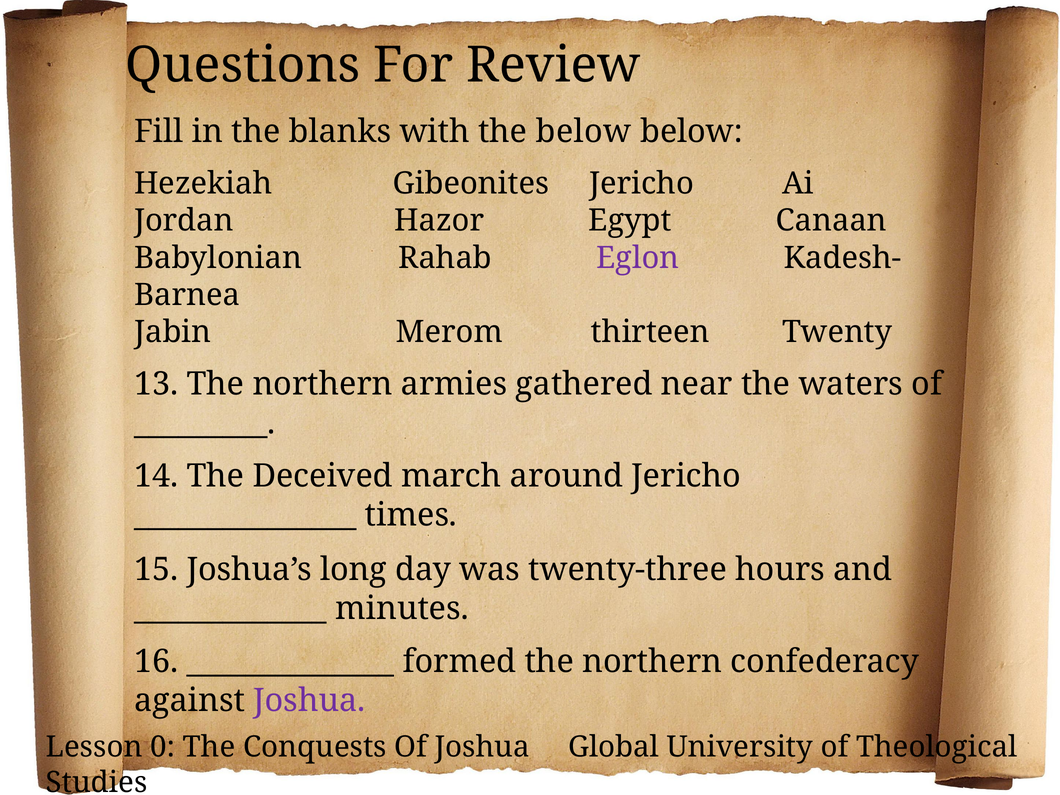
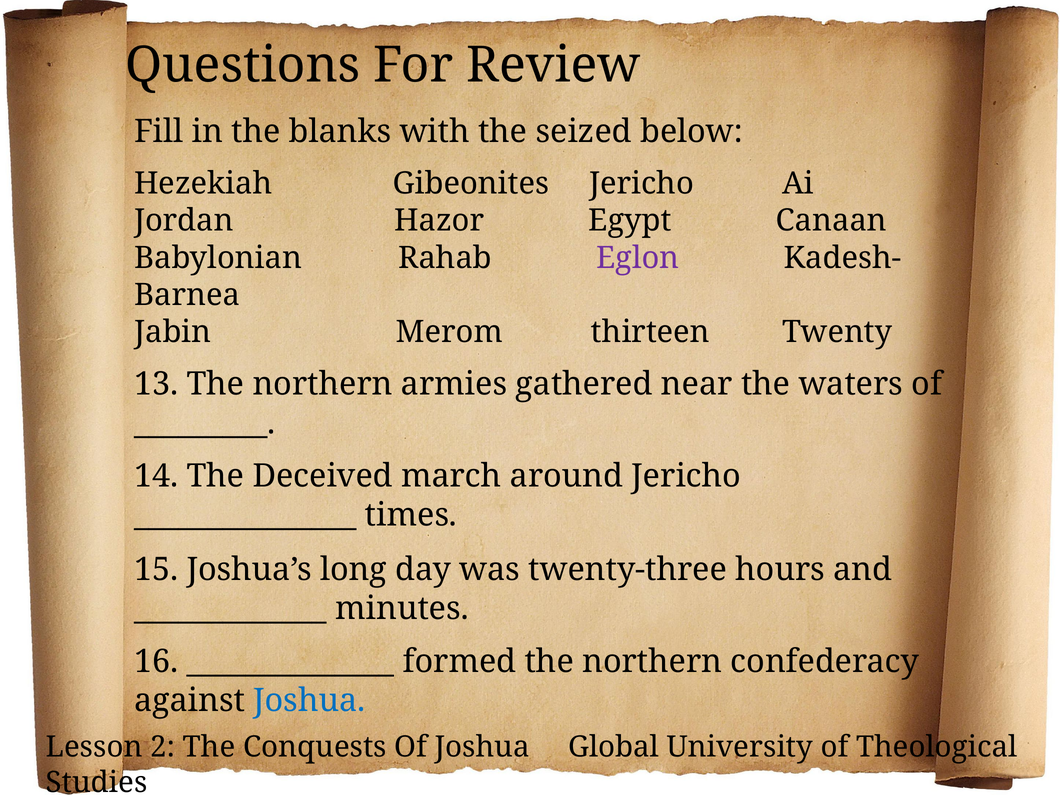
the below: below -> seized (584, 132)
Joshua colour: purple -> blue (309, 700)
0: 0 -> 2 (163, 747)
